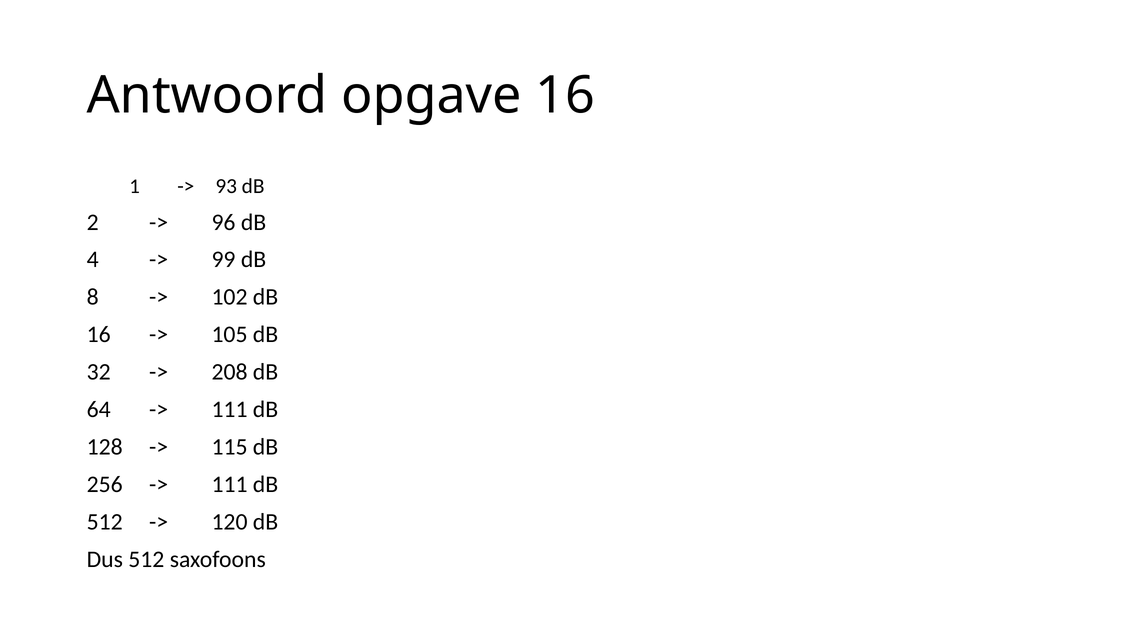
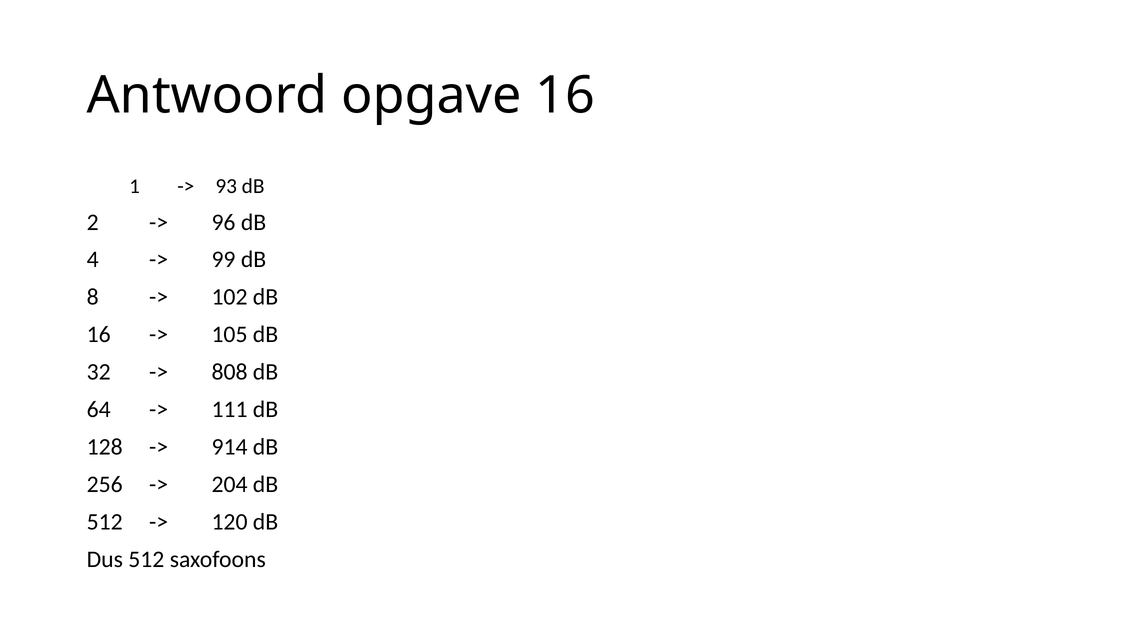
208: 208 -> 808 (230, 372)
115: 115 -> 914 (230, 447)
111: 111 -> 204 (230, 484)
